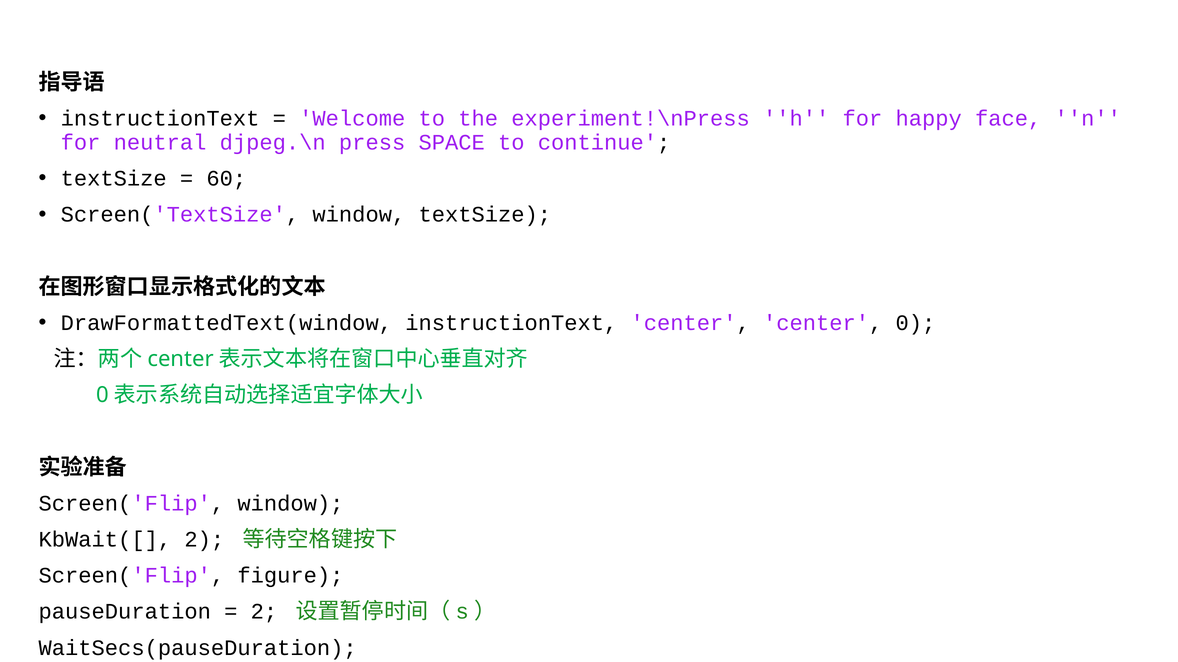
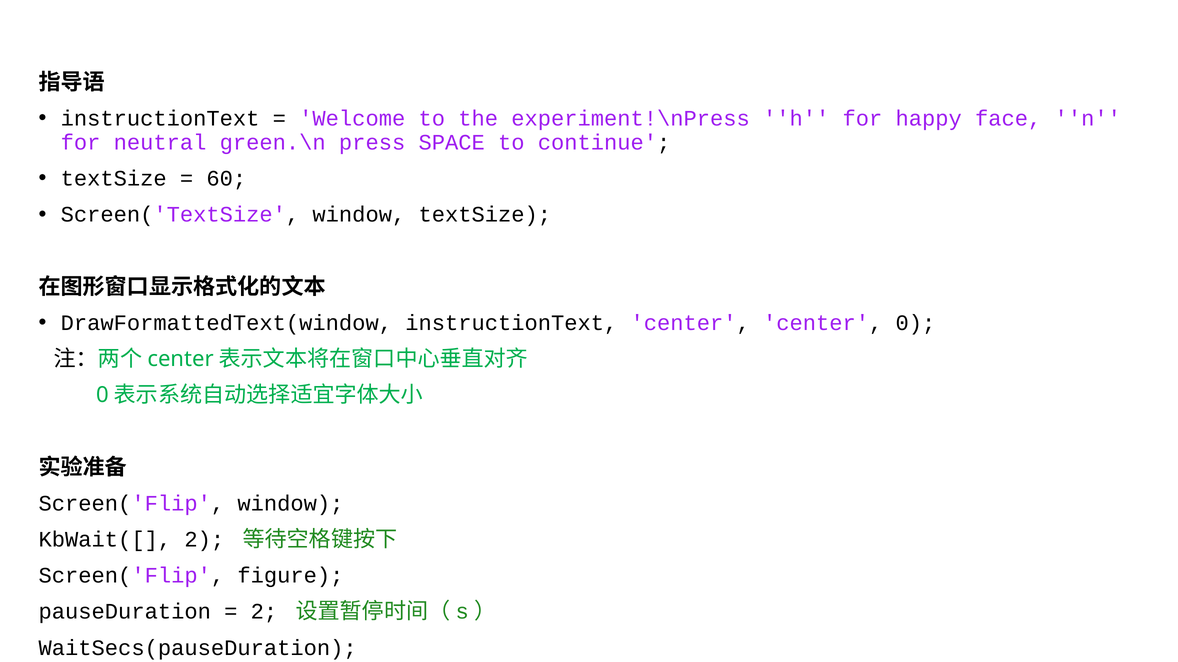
djpeg.\n: djpeg.\n -> green.\n (273, 142)
